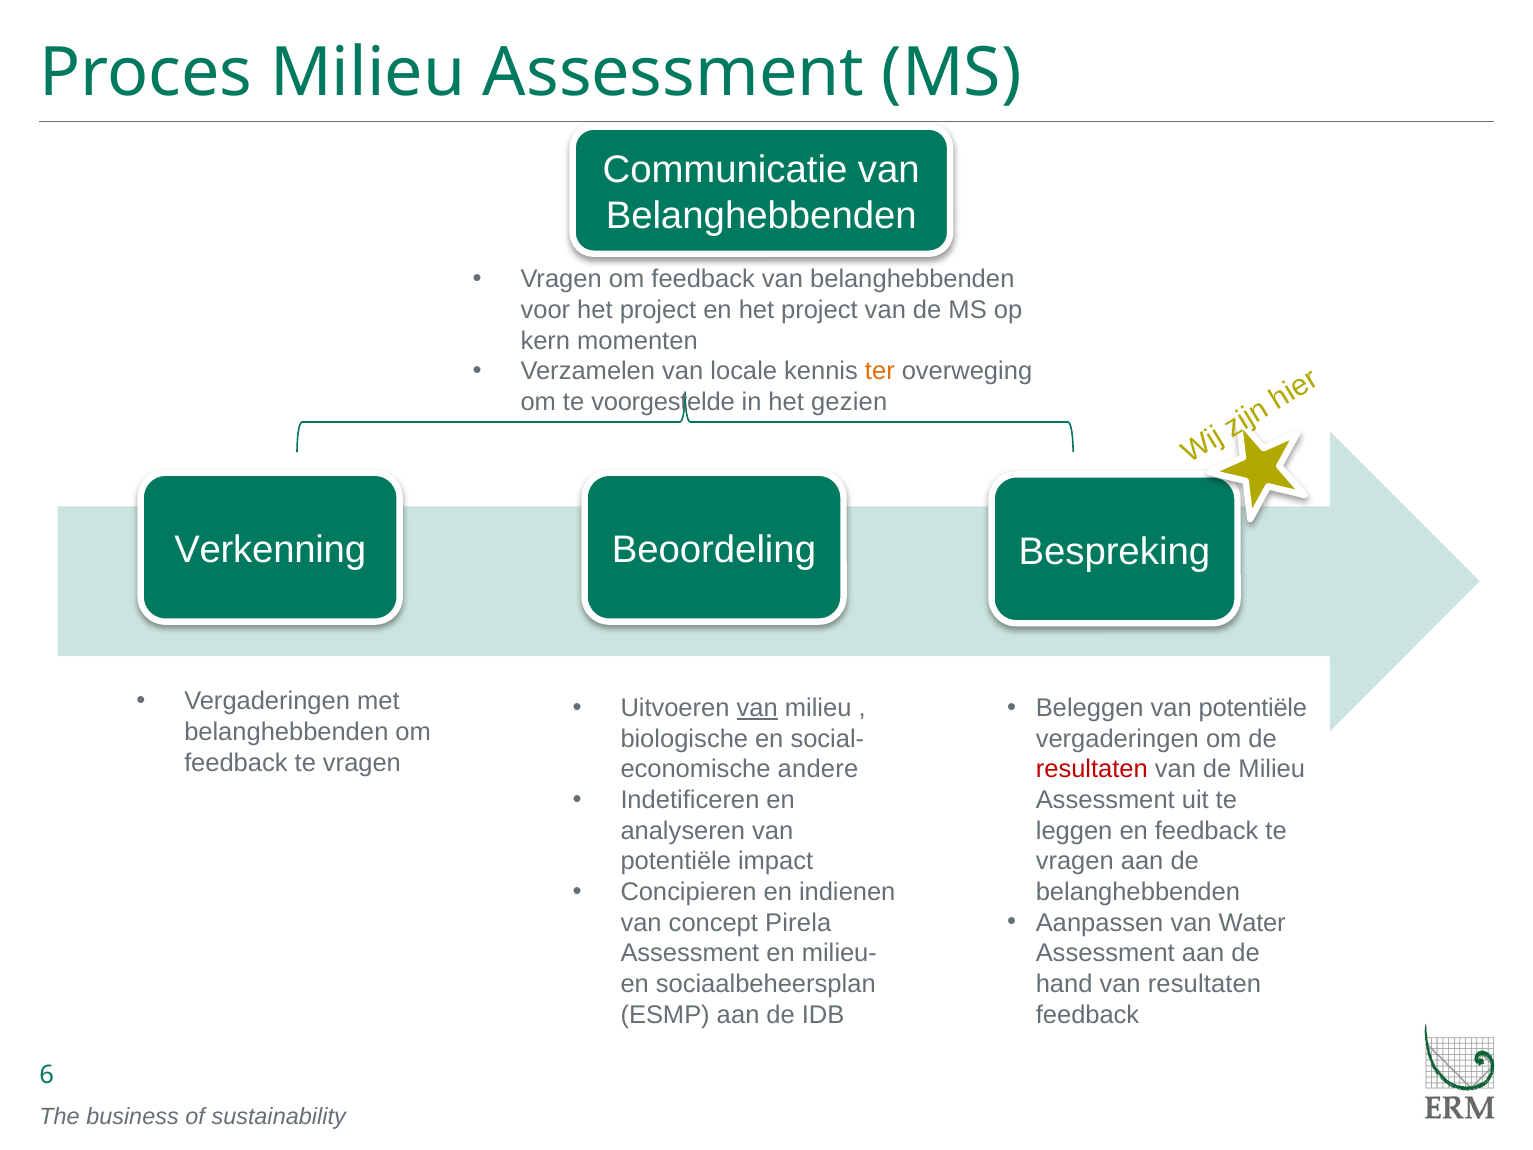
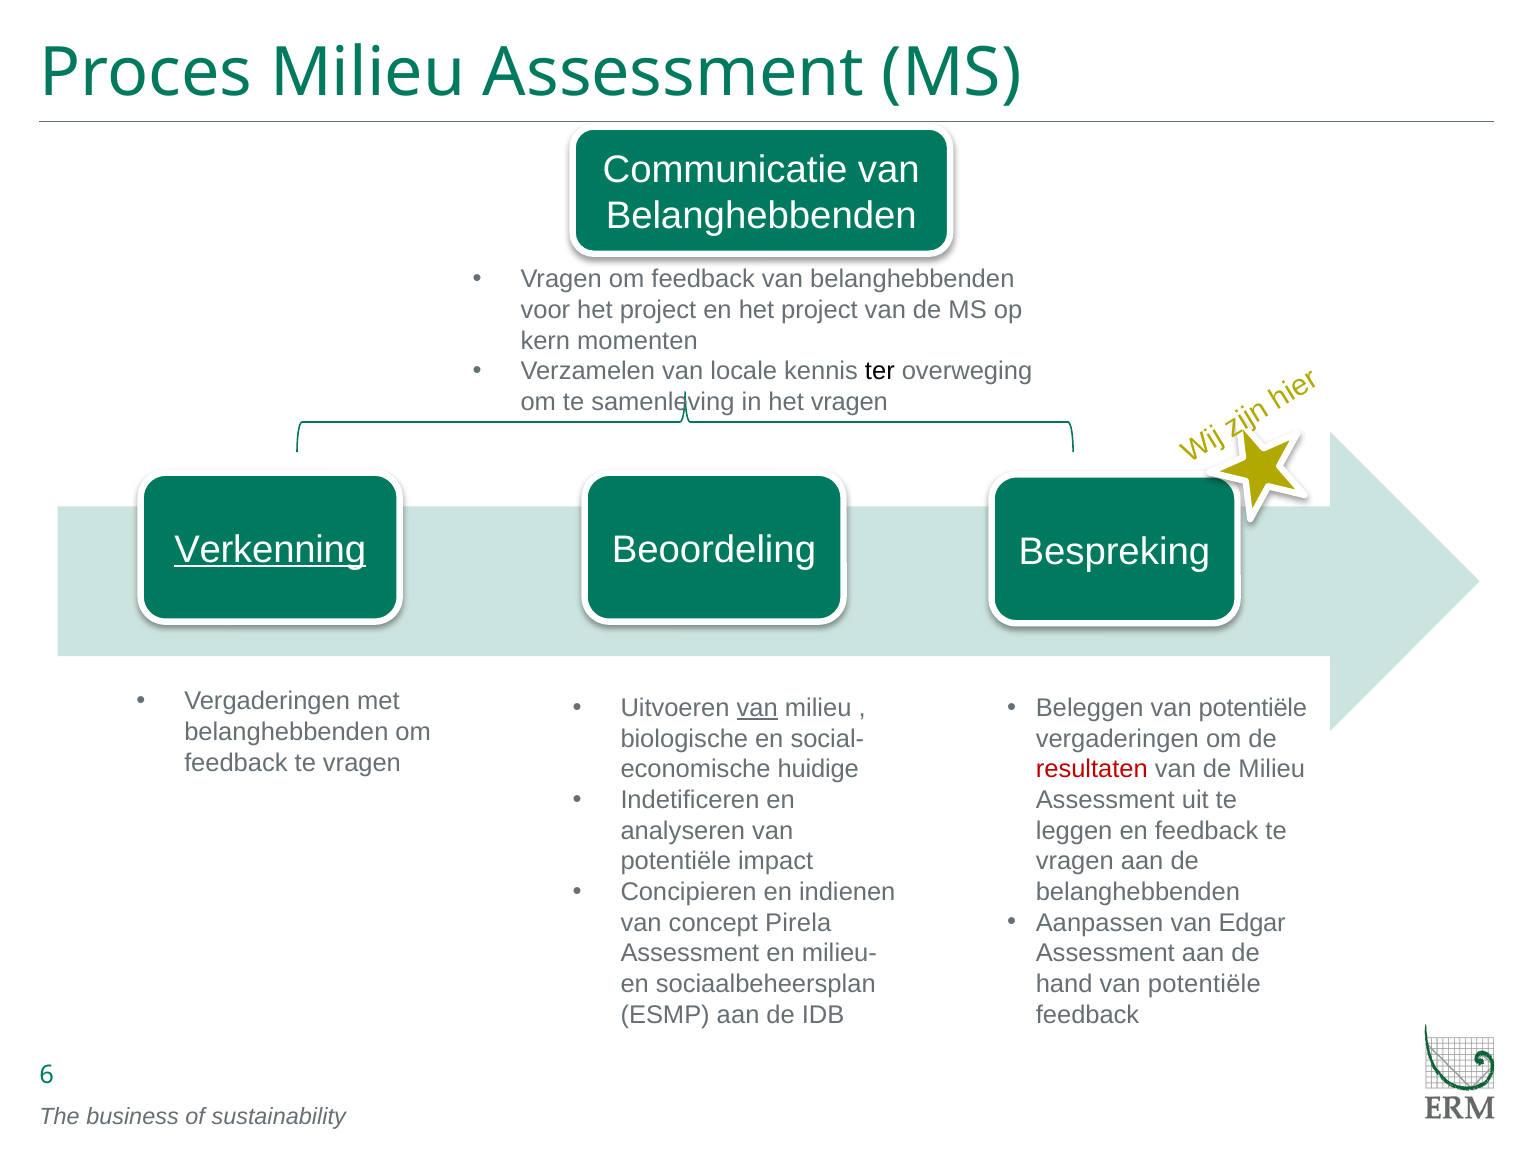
ter colour: orange -> black (880, 371)
voorgestelde: voorgestelde -> samenleving (663, 402)
het gezien: gezien -> vragen (849, 402)
Verkenning underline: none -> present (270, 550)
andere: andere -> huidige (818, 769)
Water: Water -> Edgar (1252, 923)
hand van resultaten: resultaten -> potentiële (1204, 984)
